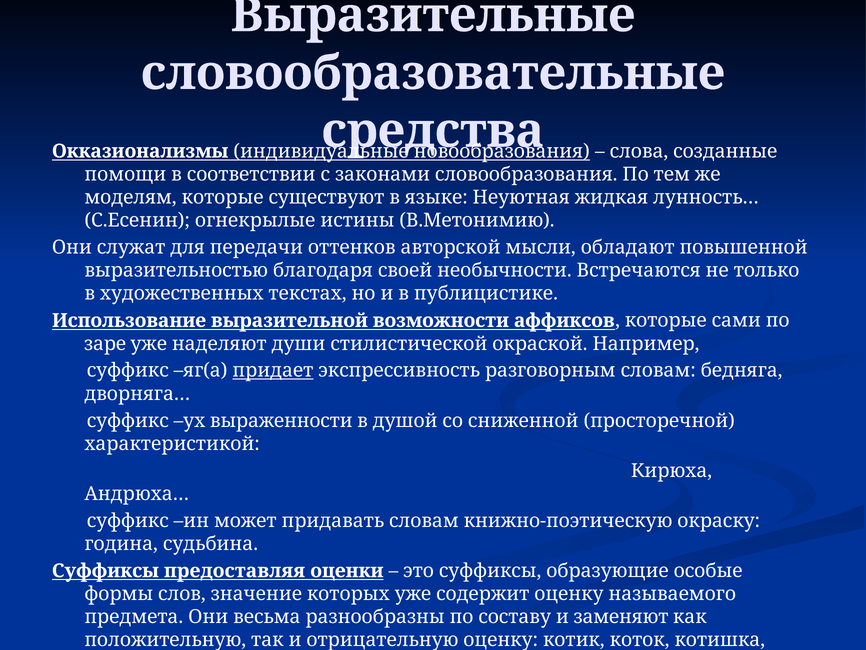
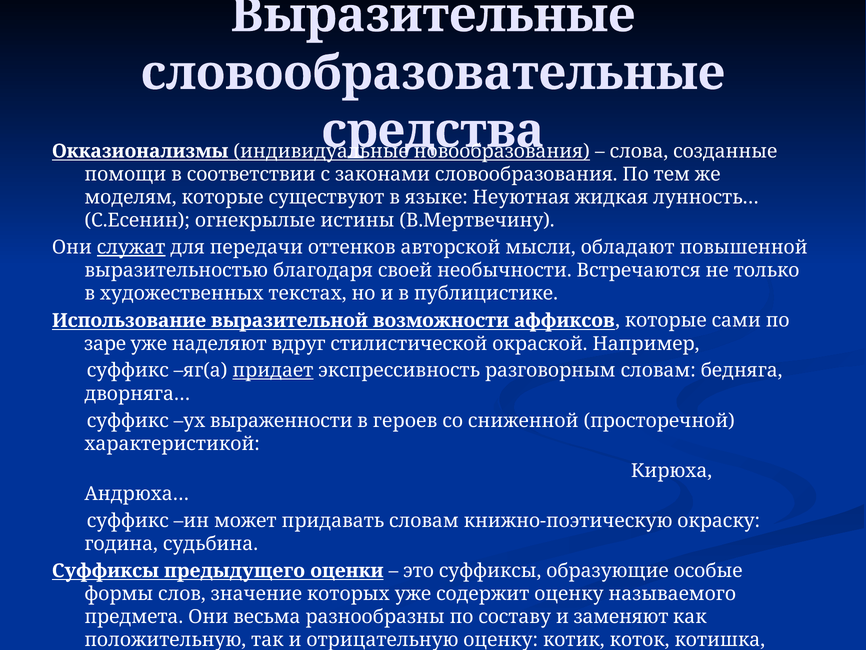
В.Метонимию: В.Метонимию -> В.Мертвечину (477, 220)
служат underline: none -> present (131, 247)
души: души -> вдруг (299, 343)
душой: душой -> героев (405, 420)
предоставляя: предоставляя -> предыдущего (235, 570)
